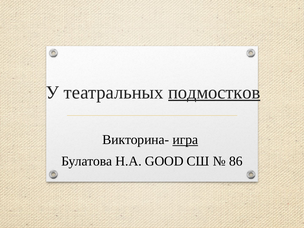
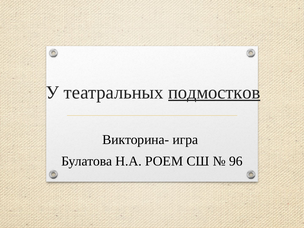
игра underline: present -> none (185, 140)
GOOD: GOOD -> POEM (164, 161)
86: 86 -> 96 (236, 161)
